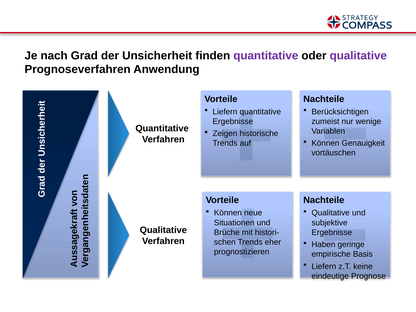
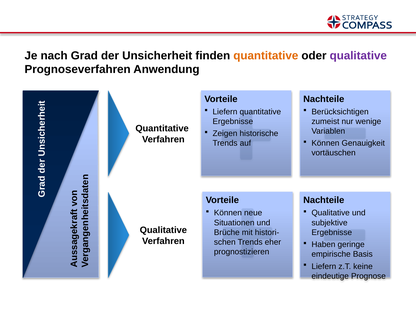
quantitative colour: purple -> orange (266, 56)
